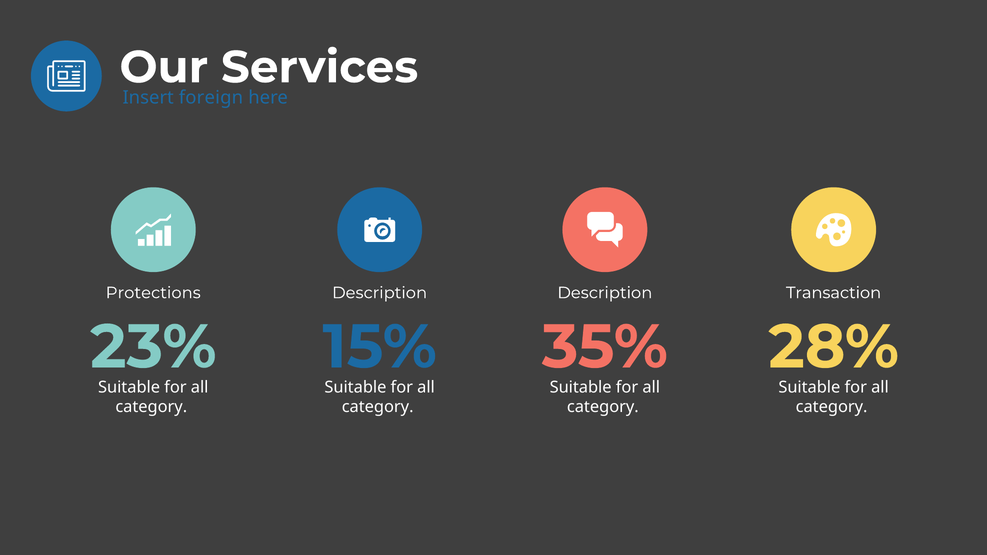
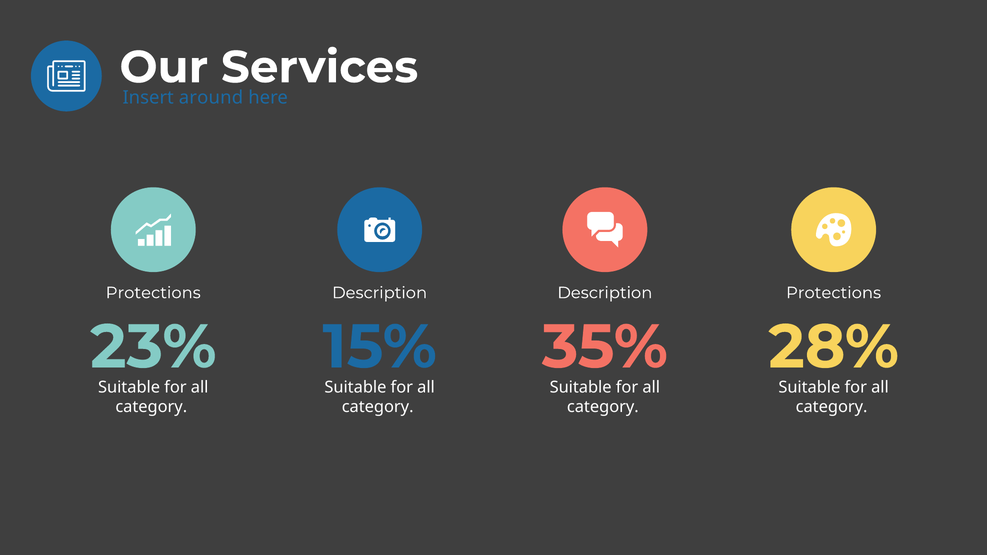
foreign: foreign -> around (211, 98)
Description Transaction: Transaction -> Protections (834, 293)
